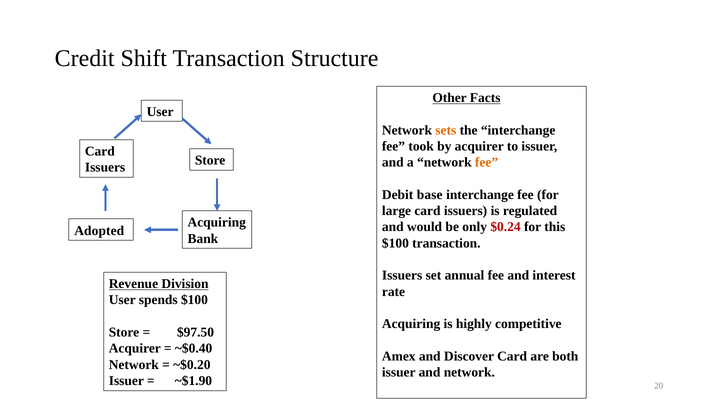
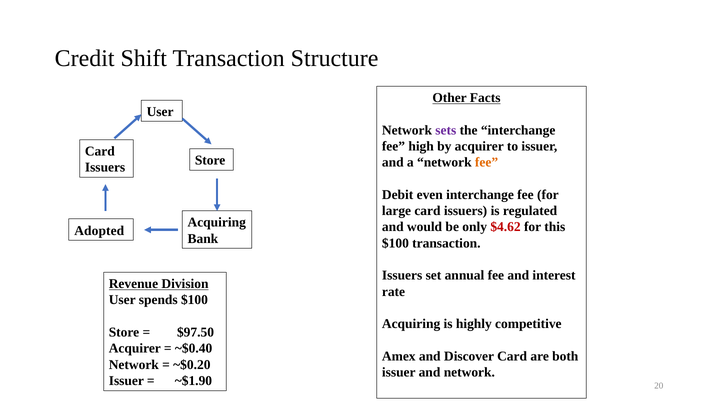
sets colour: orange -> purple (446, 130)
took: took -> high (421, 146)
base: base -> even (430, 195)
$0.24: $0.24 -> $4.62 (506, 227)
